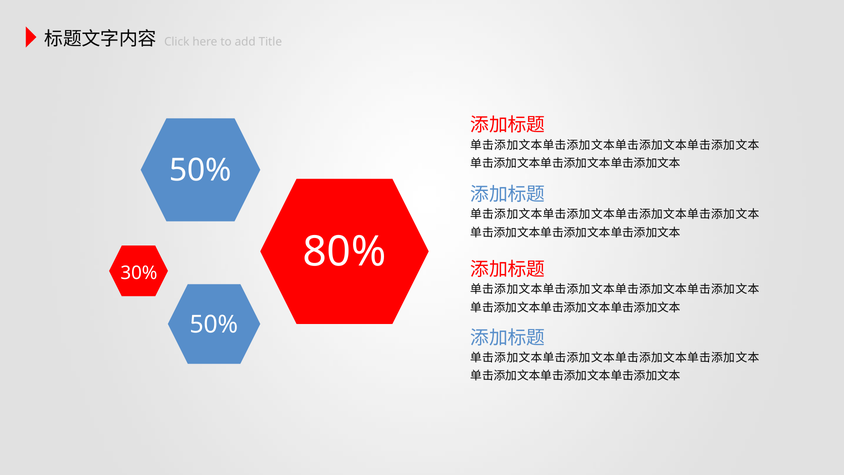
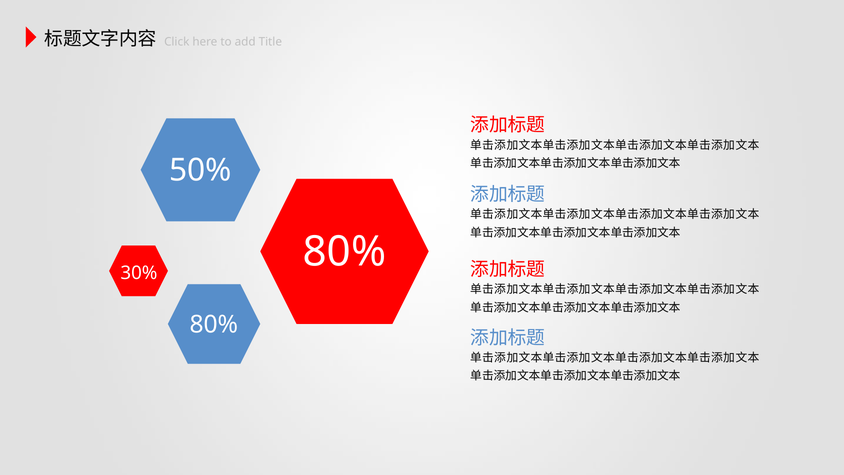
50%: 50% -> 80% (214, 324)
